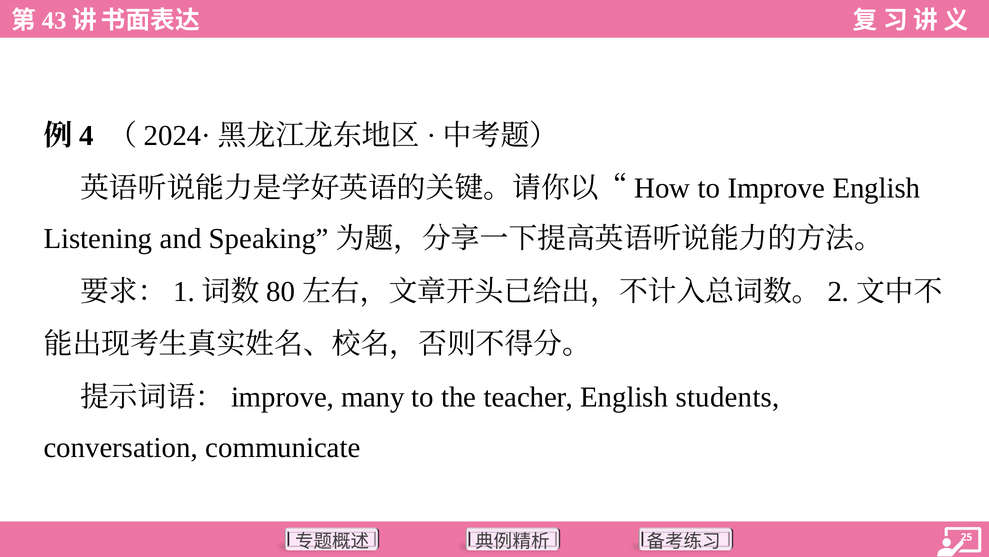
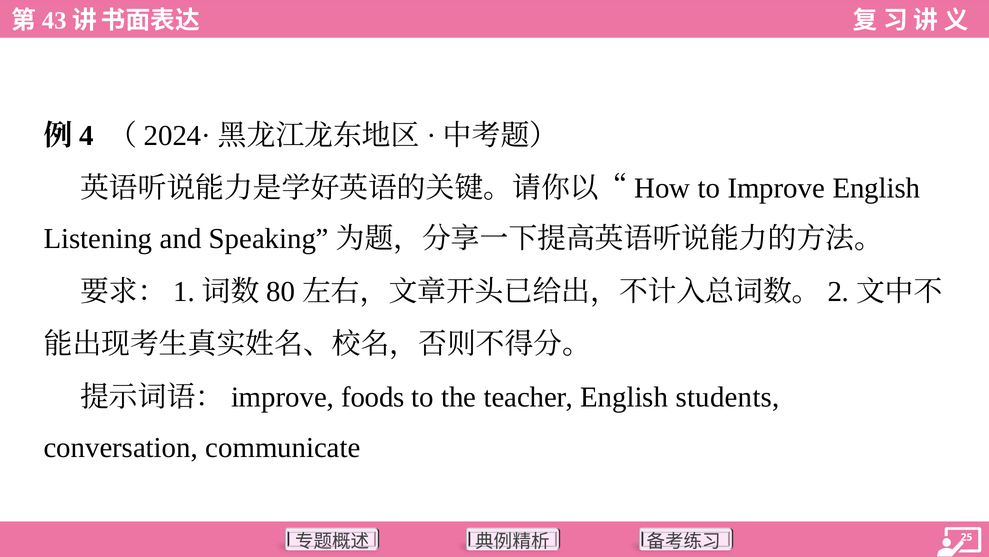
many: many -> foods (373, 397)
